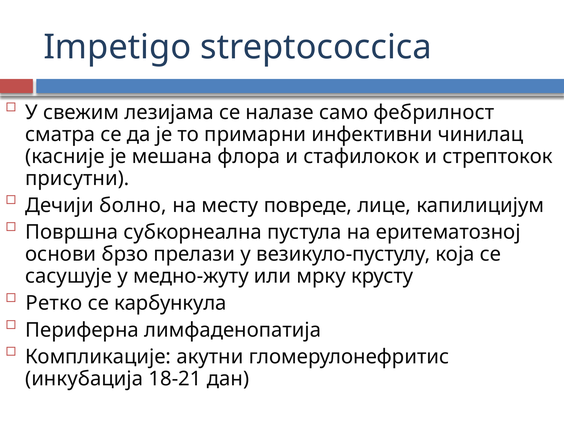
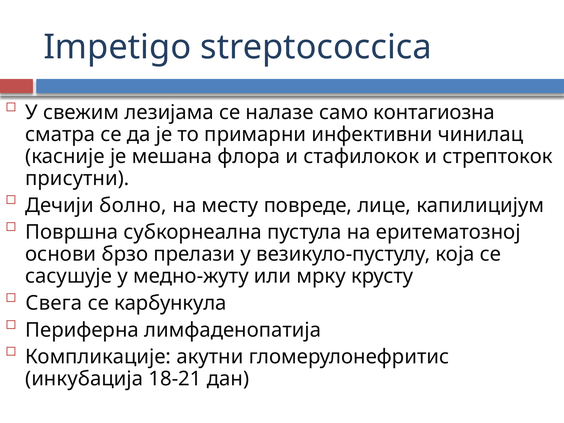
фебрилност: фебрилност -> контагиозна (434, 112)
Ретко: Ретко -> Свега (54, 303)
